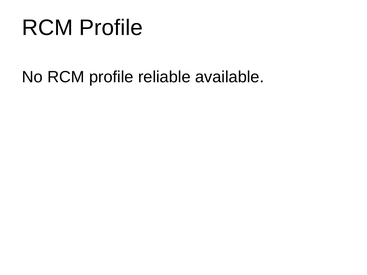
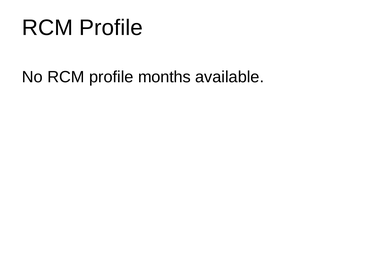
reliable: reliable -> months (164, 77)
